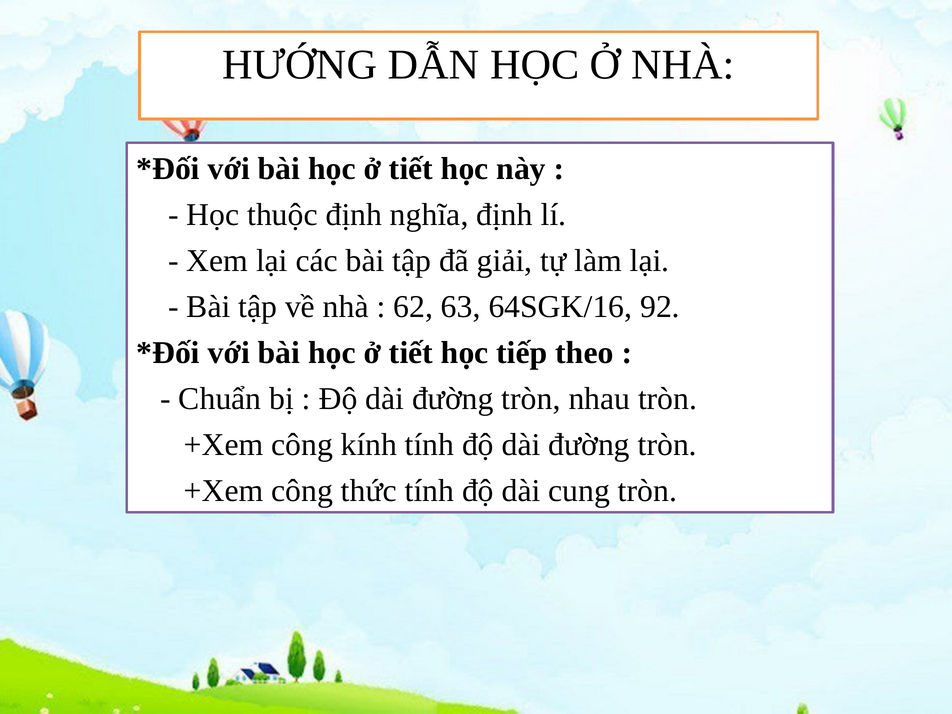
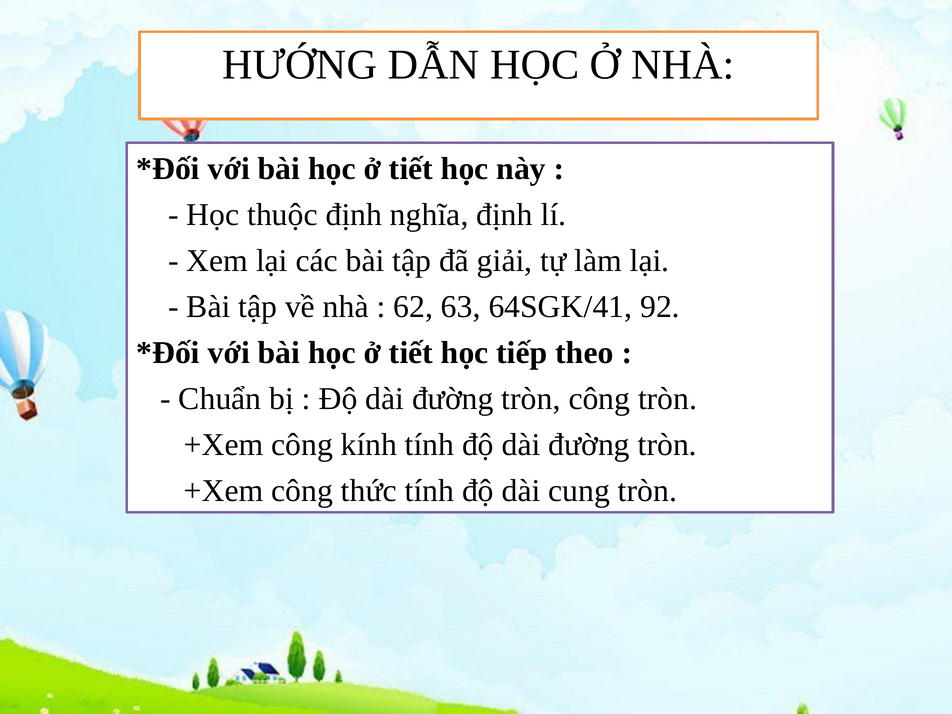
64SGK/16: 64SGK/16 -> 64SGK/41 (560, 307)
tròn nhau: nhau -> công (599, 399)
